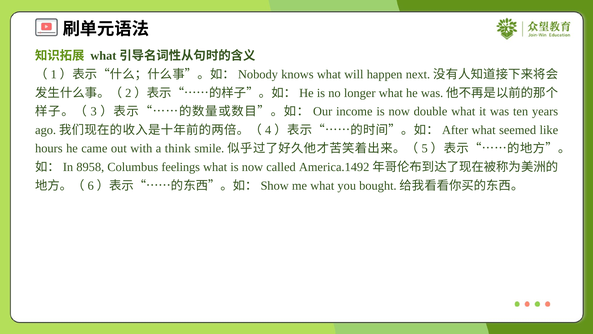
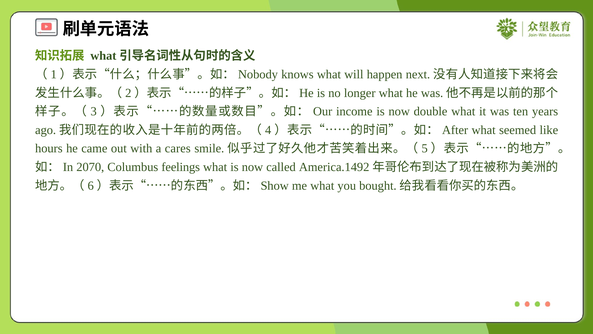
think: think -> cares (178, 148)
8958: 8958 -> 2070 (90, 167)
